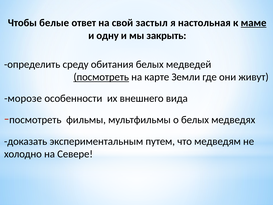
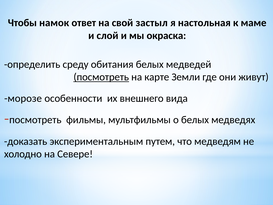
белые: белые -> намок (54, 23)
маме underline: present -> none (254, 23)
одну: одну -> слой (107, 35)
закрыть: закрыть -> окраска (166, 35)
